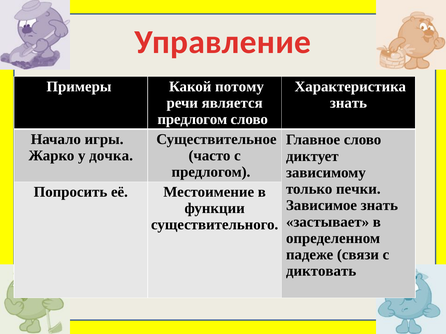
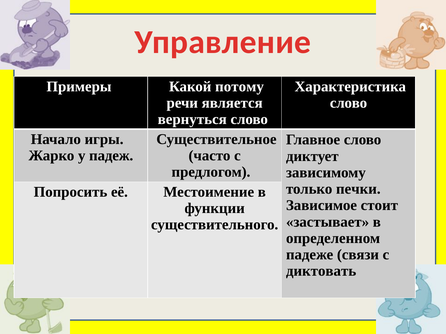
знать: знать -> слово (349, 103)
предлогом: предлогом -> вернуться (192, 120)
дочка: дочка -> падеж (111, 156)
Зависимое знать: знать -> стоит (379, 206)
